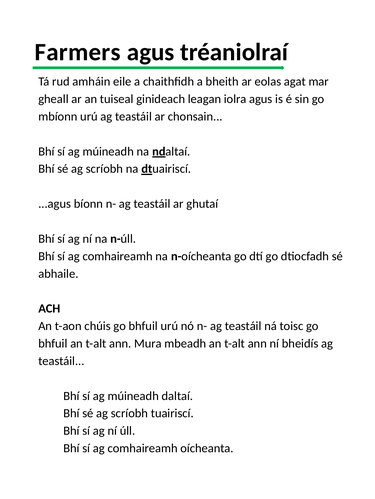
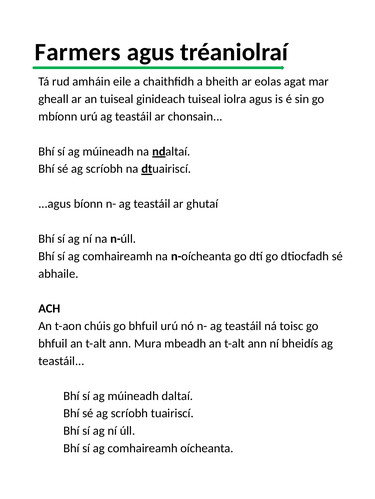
ginideach leagan: leagan -> tuiseal (204, 99)
